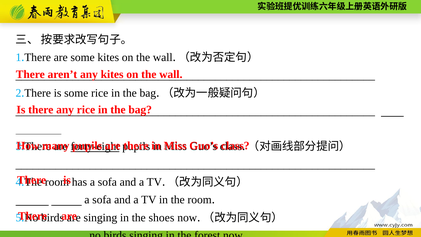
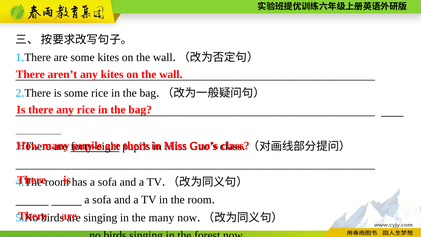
the shoes: shoes -> many (161, 218)
